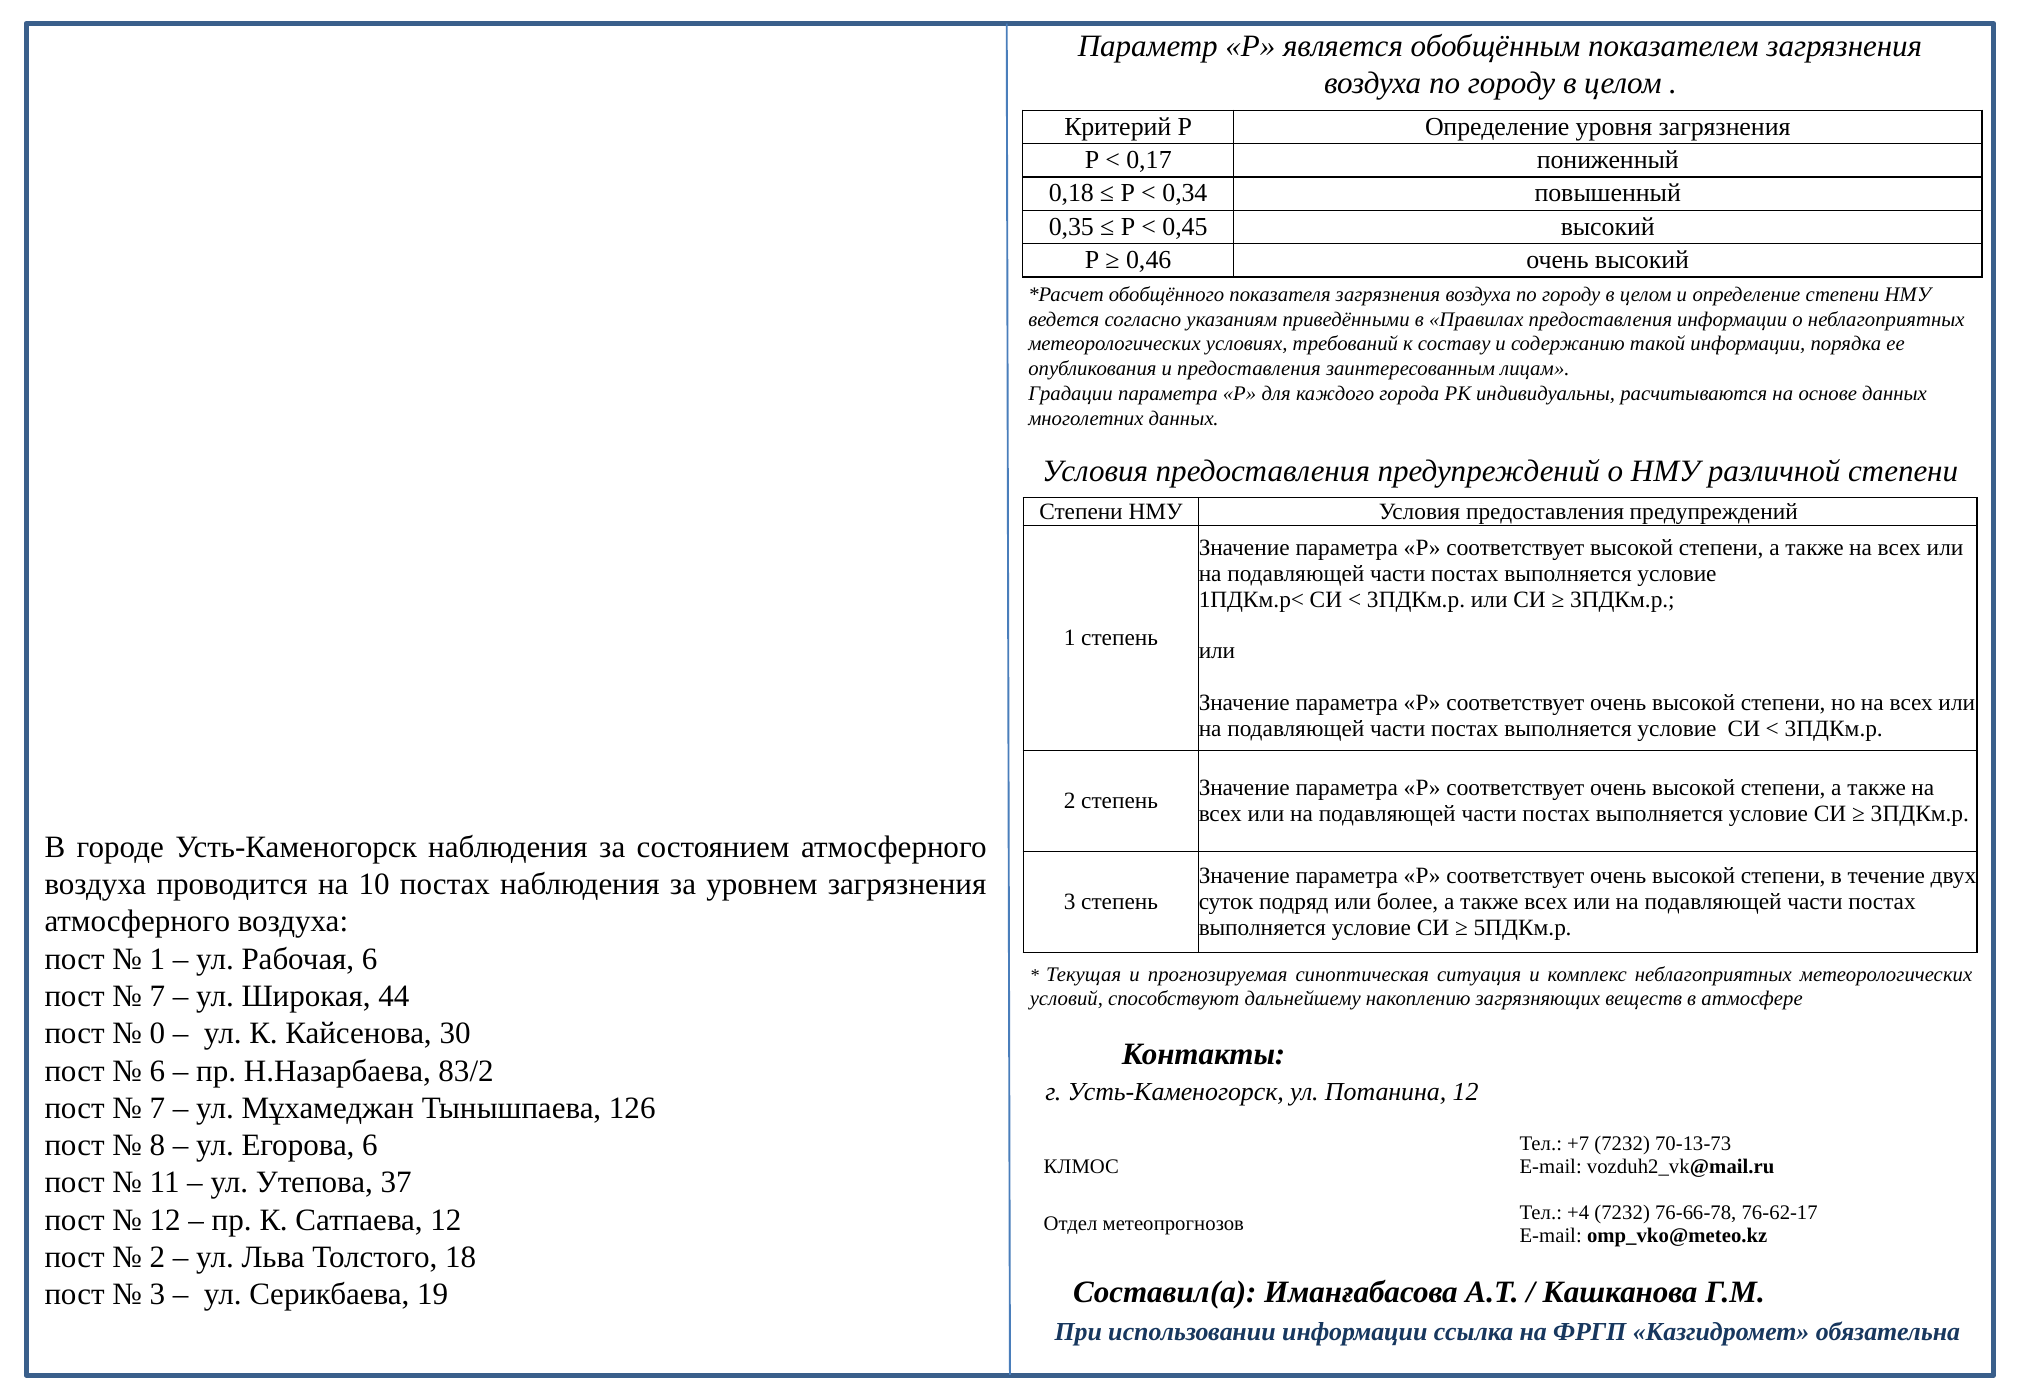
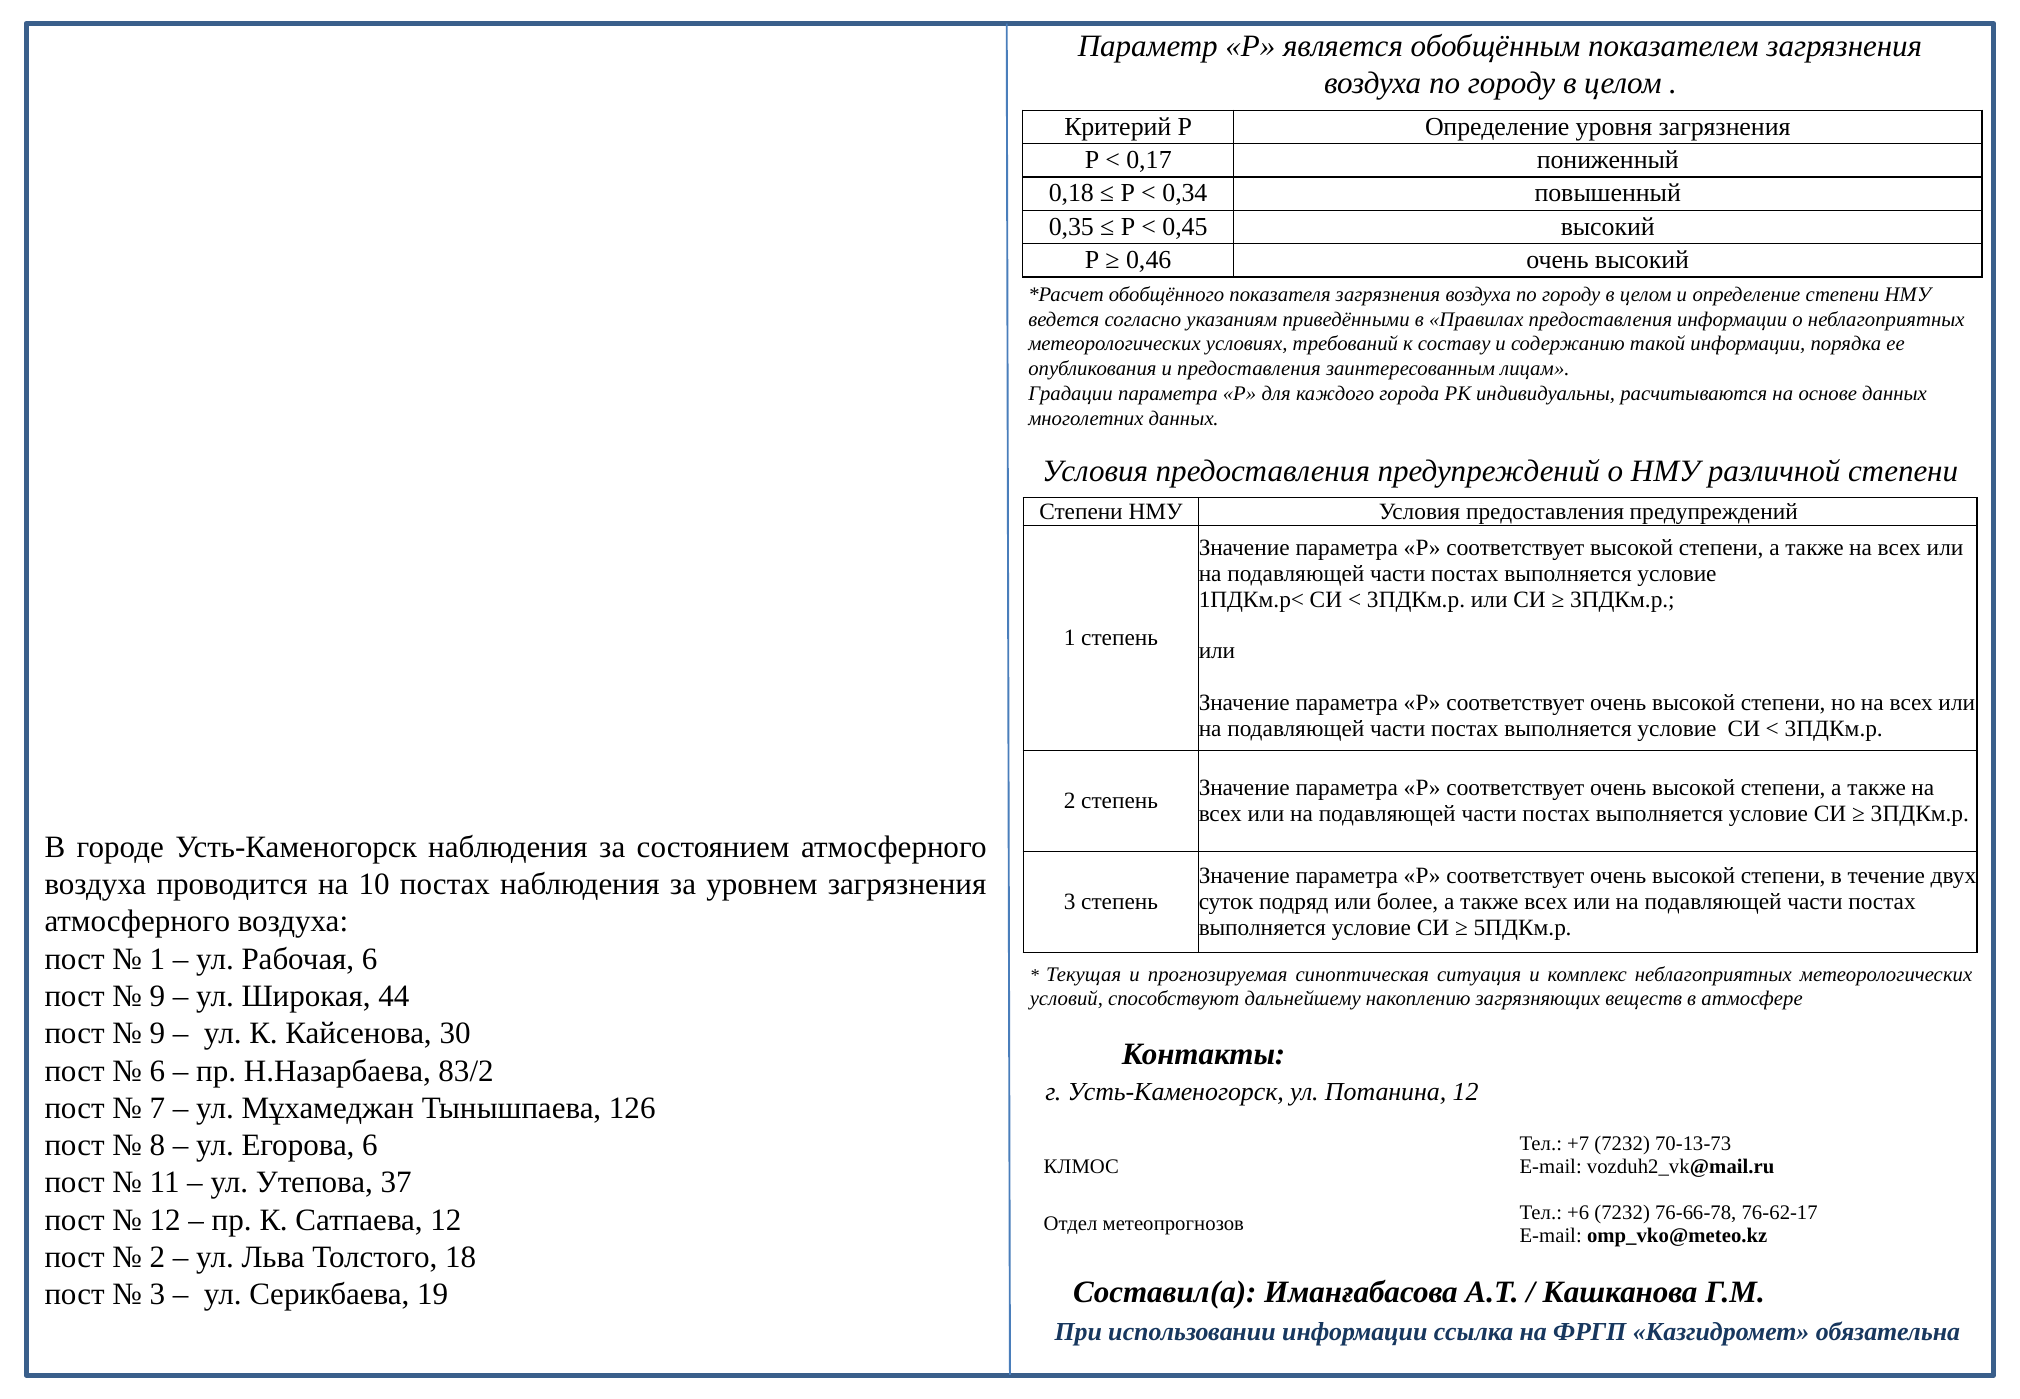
7: 7 -> 9 (157, 996)
0: 0 -> 9 (157, 1033)
+4: +4 -> +6 (1578, 1212)
